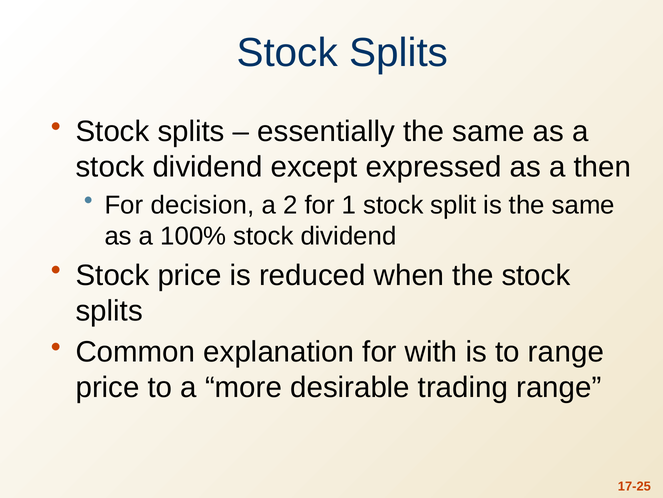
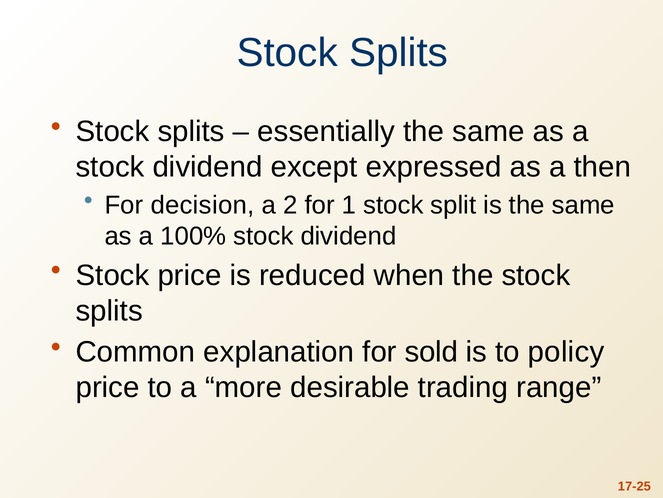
with: with -> sold (431, 352)
to range: range -> policy (566, 352)
